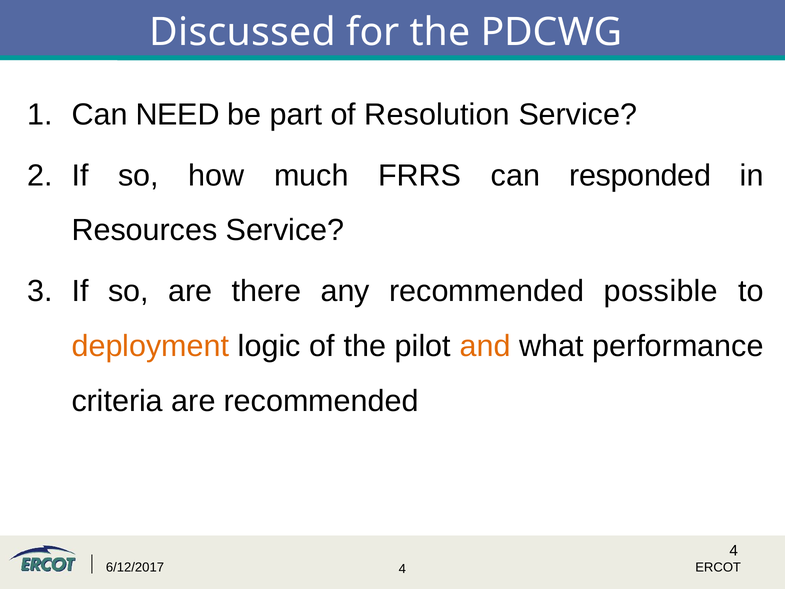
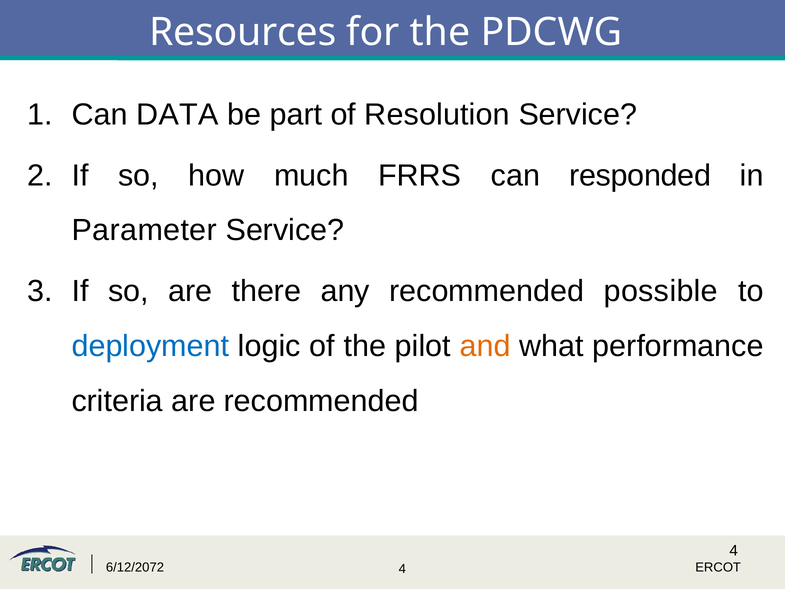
Discussed: Discussed -> Resources (243, 32)
NEED: NEED -> DATA (177, 115)
Resources: Resources -> Parameter (144, 230)
deployment colour: orange -> blue (150, 346)
6/12/2017: 6/12/2017 -> 6/12/2072 (135, 567)
